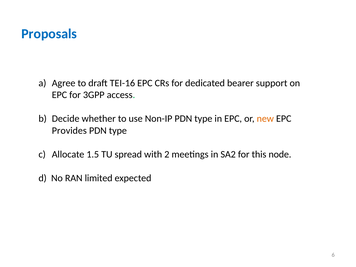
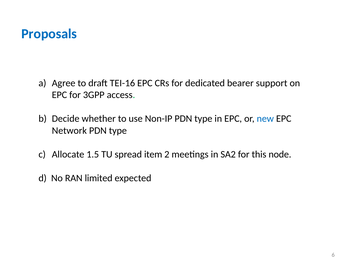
new colour: orange -> blue (265, 119)
Provides: Provides -> Network (69, 131)
with: with -> item (153, 154)
